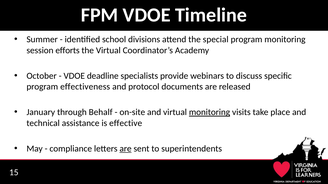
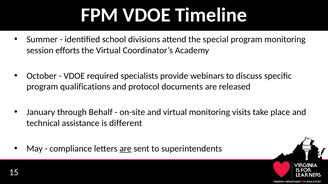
deadline: deadline -> required (103, 76)
effectiveness: effectiveness -> qualifications (85, 87)
monitoring underline: present -> none (210, 113)
effective: effective -> different (126, 123)
